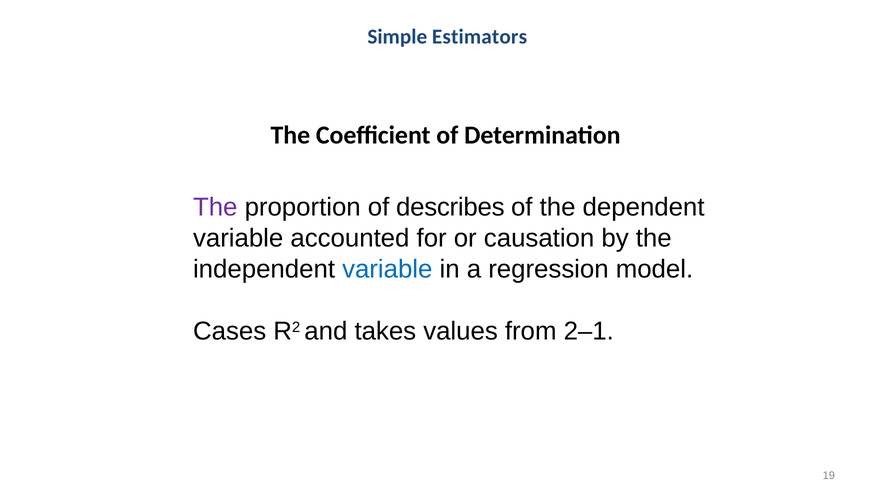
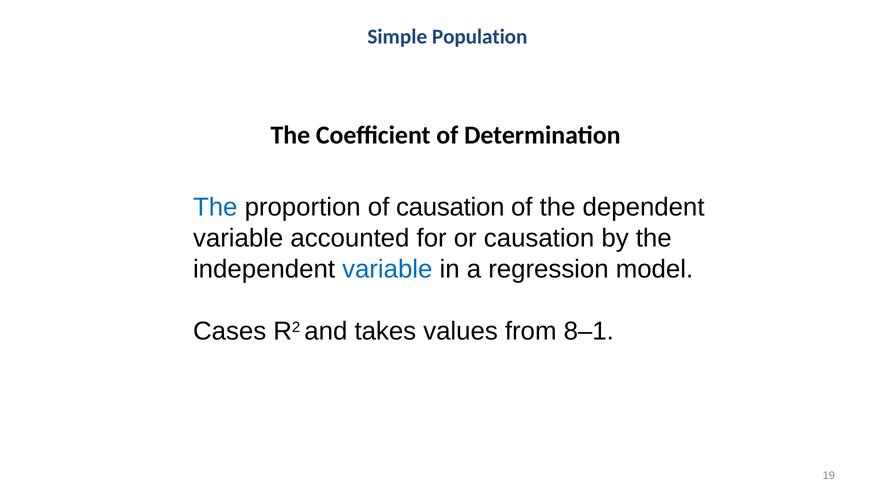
Estimators: Estimators -> Population (480, 37)
The colour: purple -> blue (215, 207)
of describes: describes -> causation (450, 207)
2–1: 2–1 -> 8–1 (589, 332)
